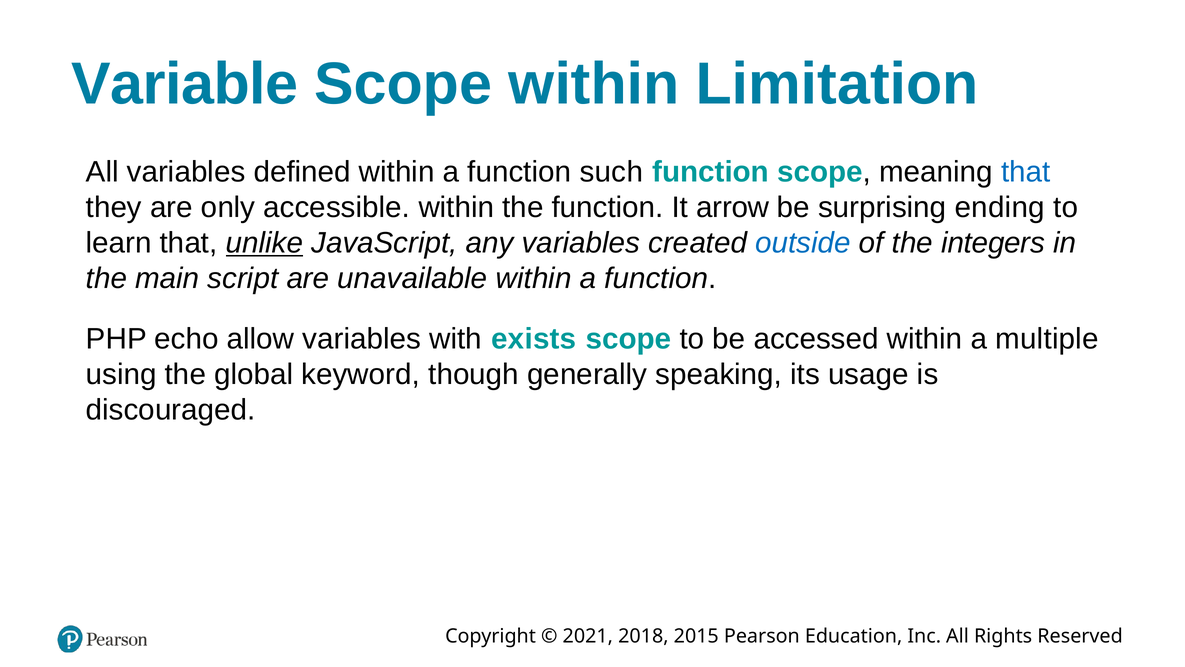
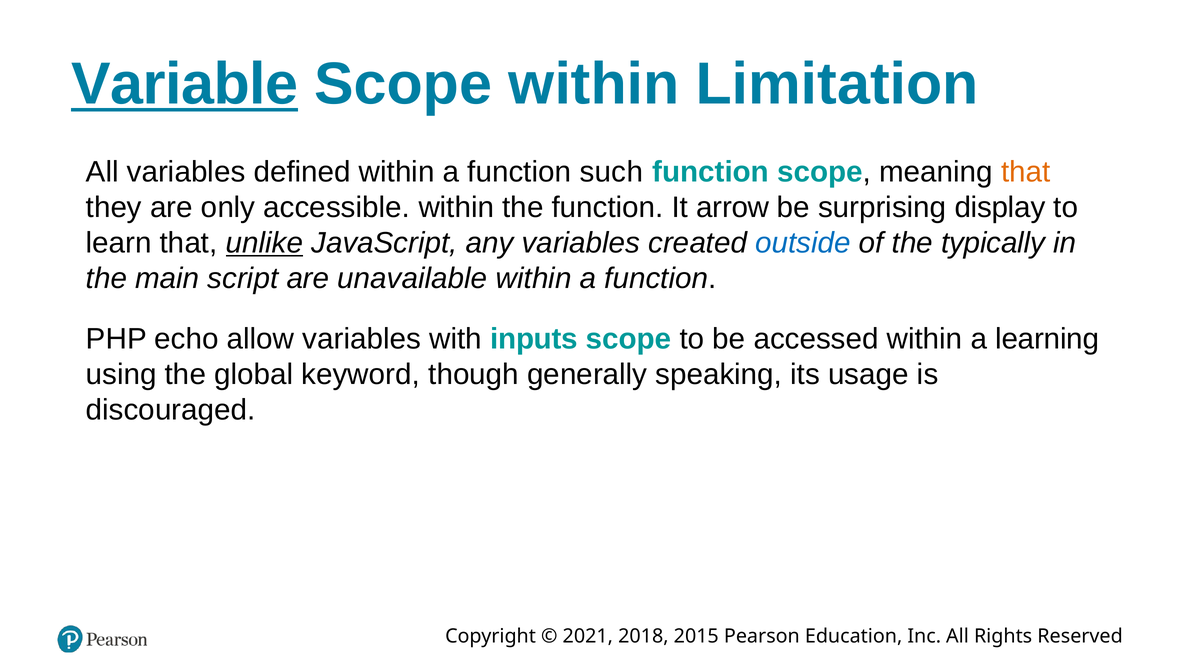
Variable underline: none -> present (185, 84)
that colour: blue -> orange (1026, 172)
ending: ending -> display (1000, 207)
integers: integers -> typically (993, 243)
exists: exists -> inputs (534, 339)
multiple: multiple -> learning (1047, 339)
